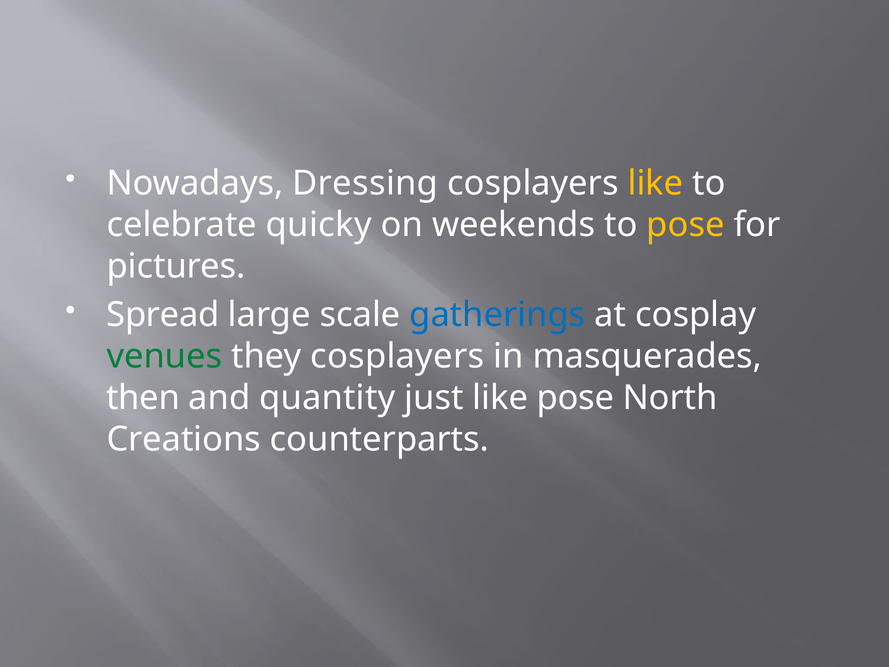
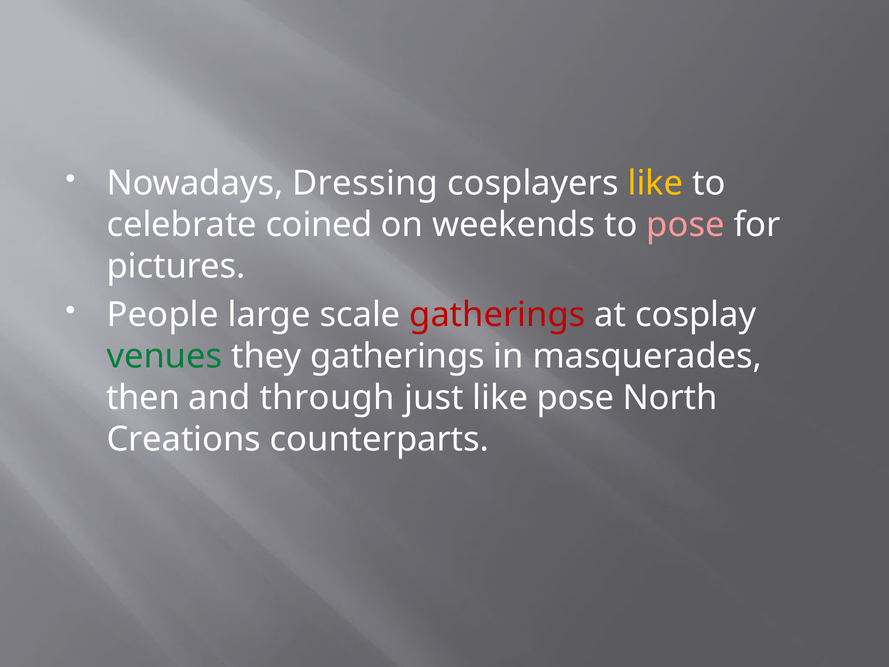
quicky: quicky -> coined (319, 225)
pose colour: yellow -> pink (686, 225)
Spread: Spread -> People (163, 315)
gatherings colour: blue -> red (497, 315)
they cosplayers: cosplayers -> gatherings (398, 356)
quantity: quantity -> through (327, 398)
